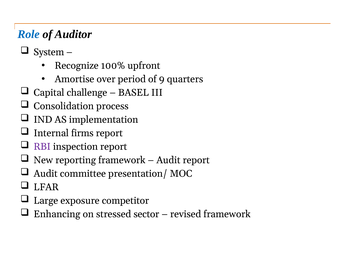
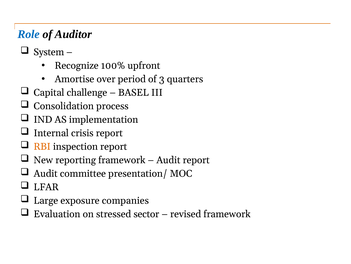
9: 9 -> 3 (162, 79)
firms: firms -> crisis (82, 133)
RBI colour: purple -> orange (42, 146)
competitor: competitor -> companies (125, 200)
Enhancing: Enhancing -> Evaluation (57, 214)
